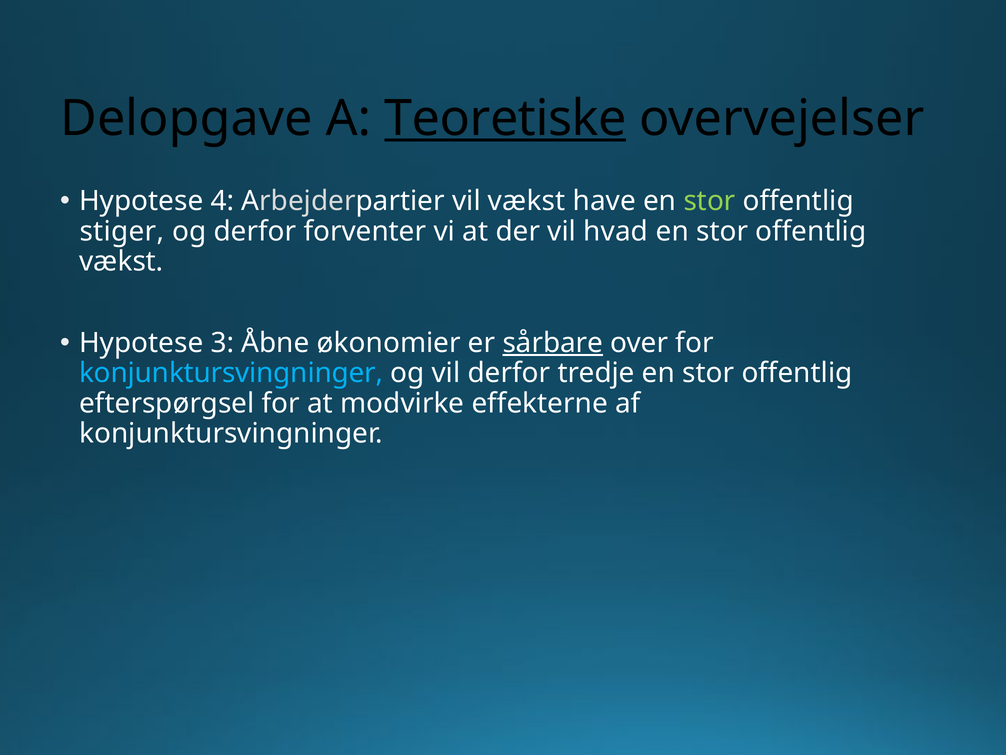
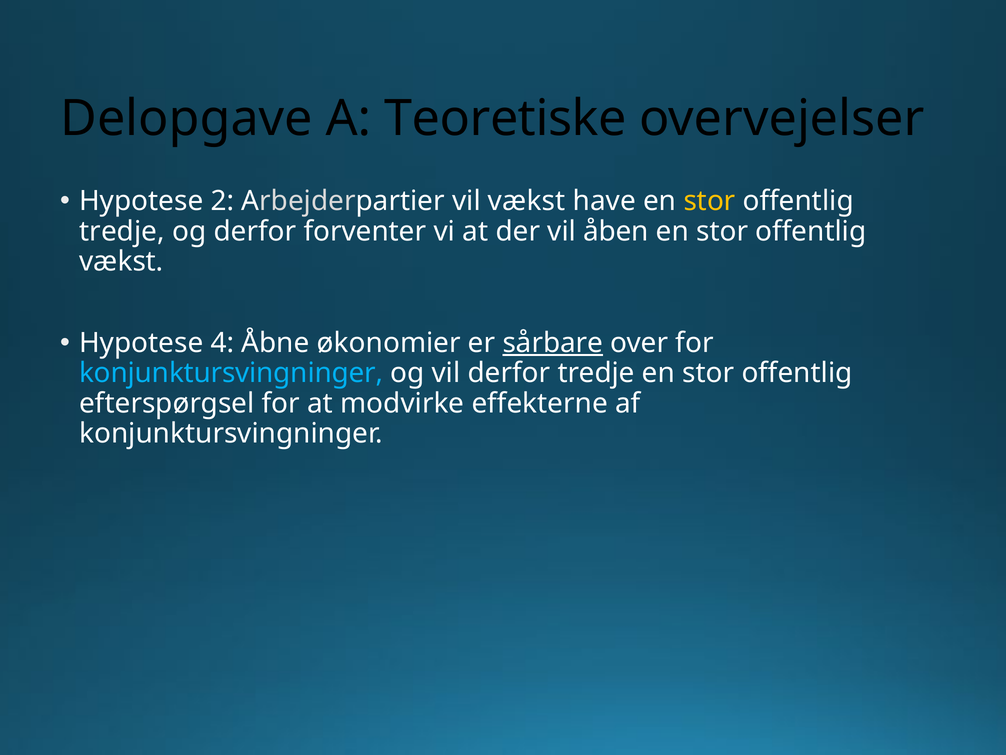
Teoretiske underline: present -> none (505, 118)
4: 4 -> 2 (222, 201)
stor colour: light green -> yellow (710, 201)
stiger: stiger -> tredje (122, 231)
hvad: hvad -> åben (616, 231)
3: 3 -> 4 (222, 343)
